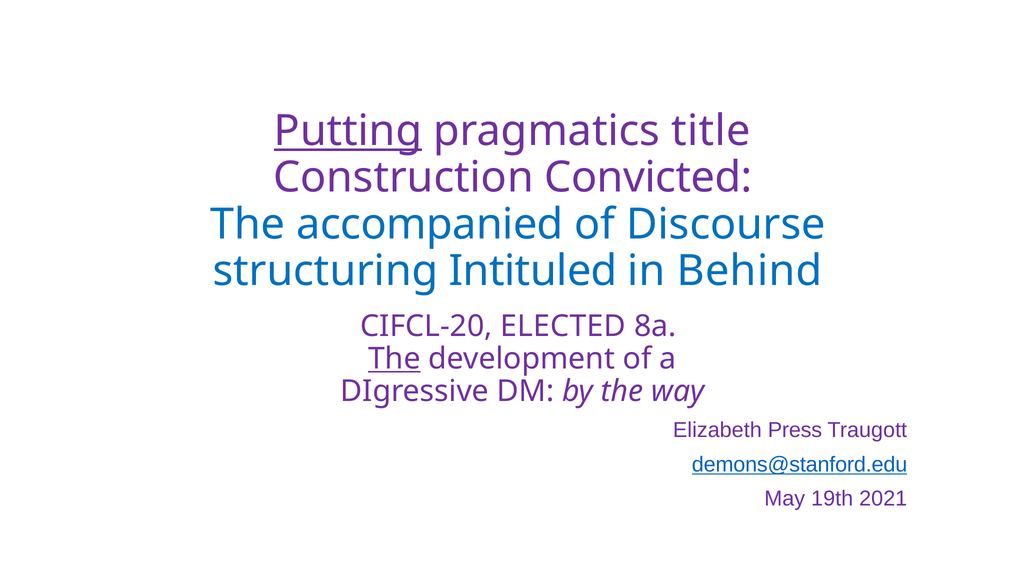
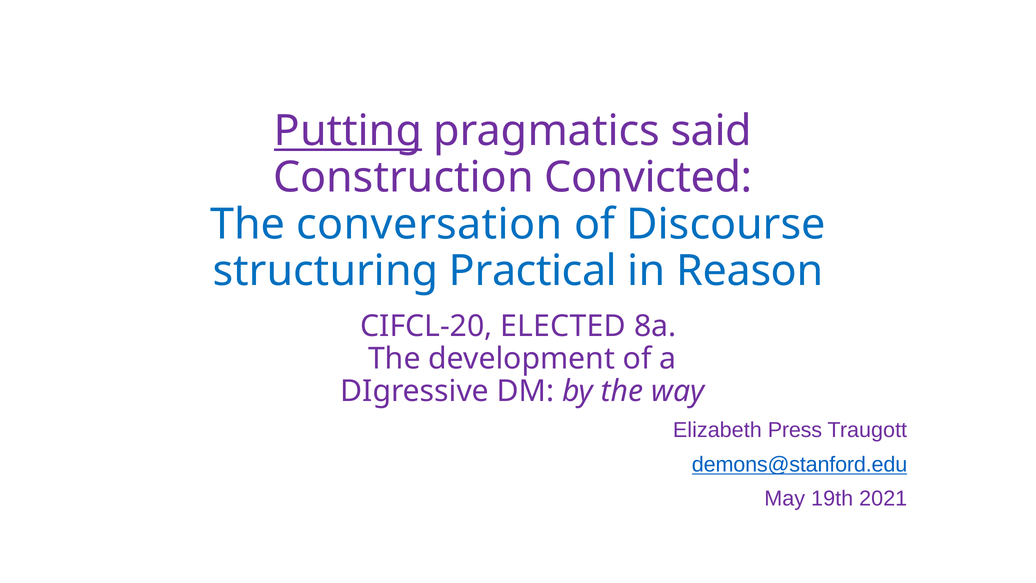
title: title -> said (711, 131)
accompanied: accompanied -> conversation (429, 224)
Intituled: Intituled -> Practical (533, 271)
Behind: Behind -> Reason (750, 271)
The underline: present -> none (394, 359)
